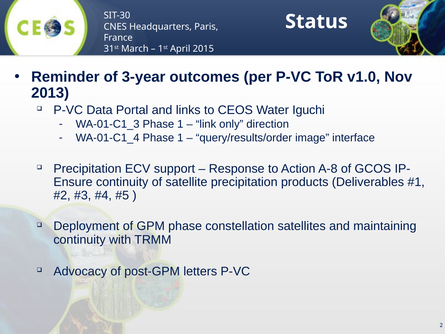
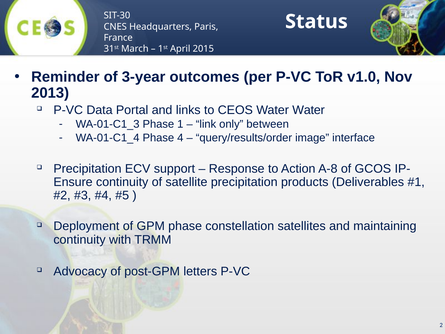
Water Iguchi: Iguchi -> Water (309, 110)
direction: direction -> between (268, 124)
WA-01-C1_4 Phase 1: 1 -> 4 (180, 138)
